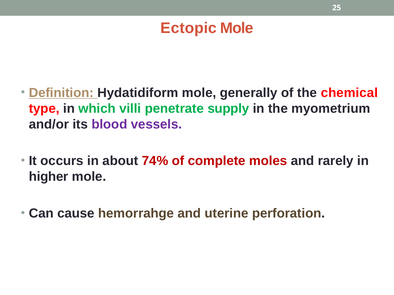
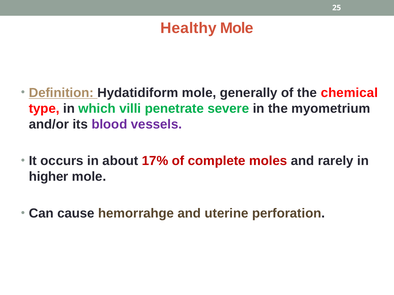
Ectopic: Ectopic -> Healthy (189, 28)
supply: supply -> severe (228, 109)
74%: 74% -> 17% (155, 161)
